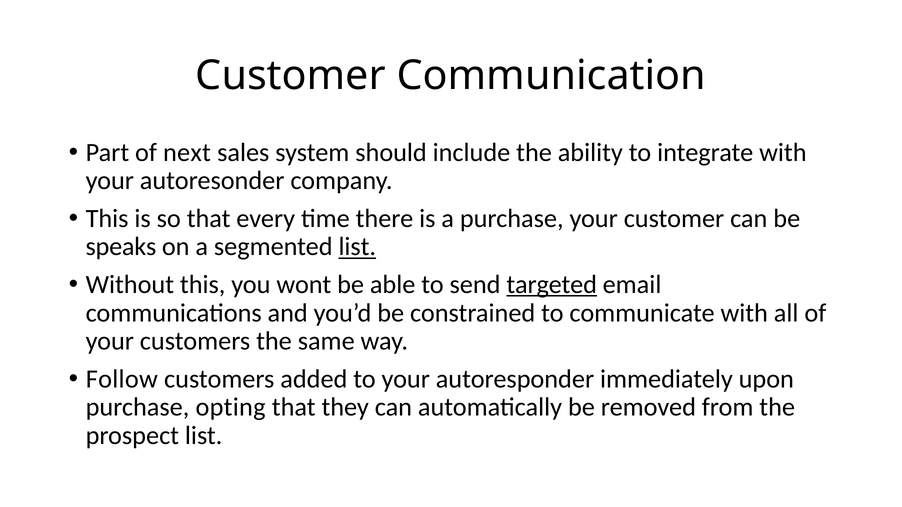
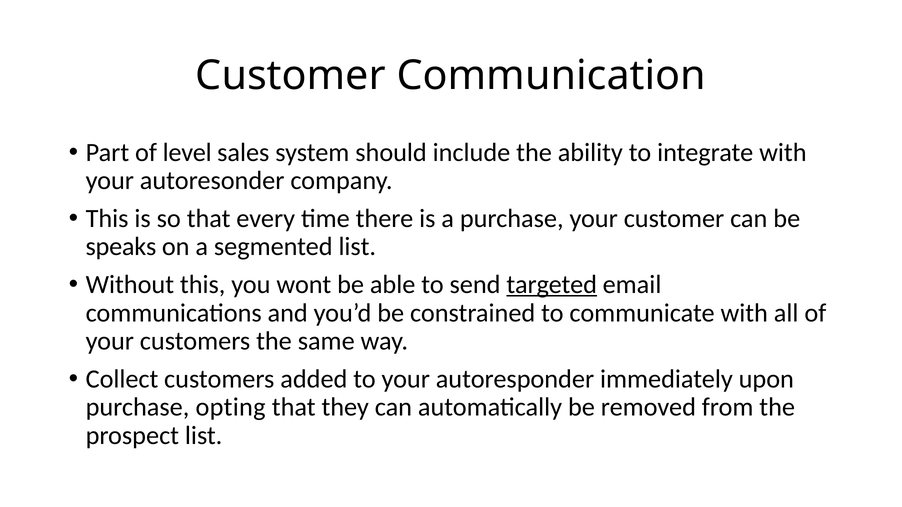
next: next -> level (187, 152)
list underline: present -> none (357, 247)
Follow: Follow -> Collect (122, 379)
